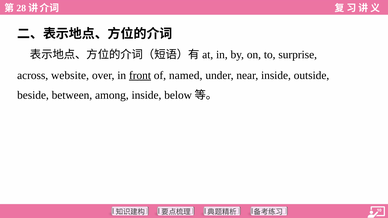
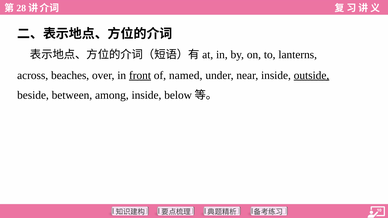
surprise: surprise -> lanterns (298, 55)
website: website -> beaches (70, 75)
outside underline: none -> present (312, 75)
